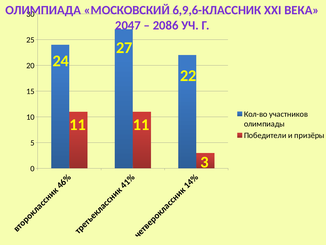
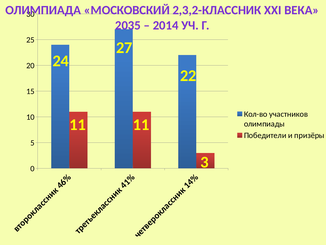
6,9,6-КЛАССНИК: 6,9,6-КЛАССНИК -> 2,3,2-КЛАССНИК (217, 10)
2047: 2047 -> 2035 (128, 25)
2086: 2086 -> 2014 (166, 25)
